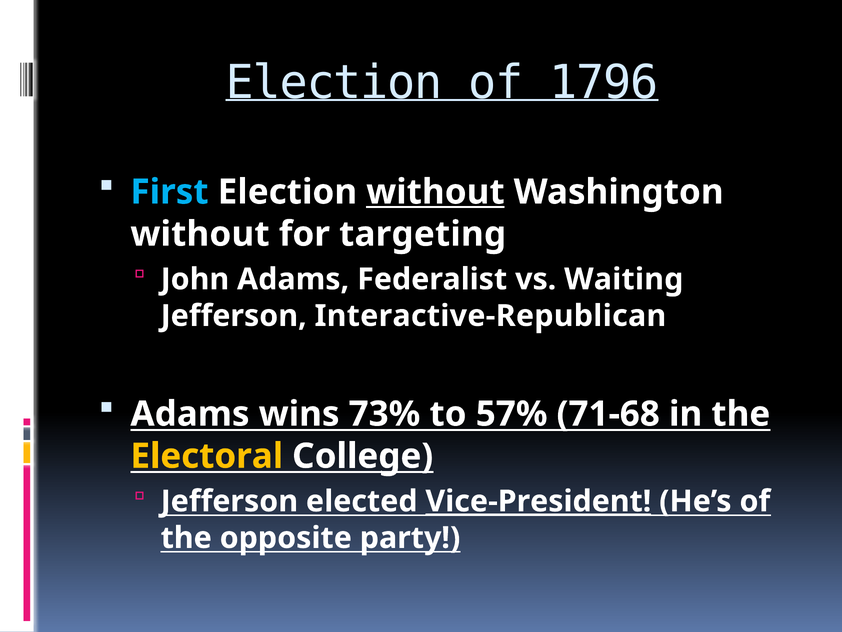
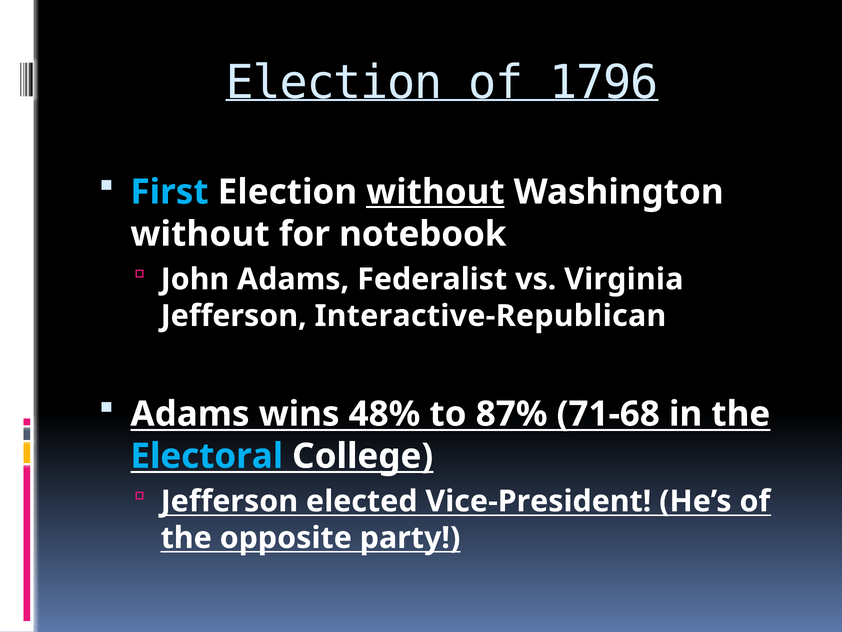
targeting: targeting -> notebook (423, 234)
Waiting: Waiting -> Virginia (624, 279)
73%: 73% -> 48% (384, 414)
57%: 57% -> 87% (512, 414)
Electoral colour: yellow -> light blue (207, 456)
Vice-President underline: present -> none (538, 501)
